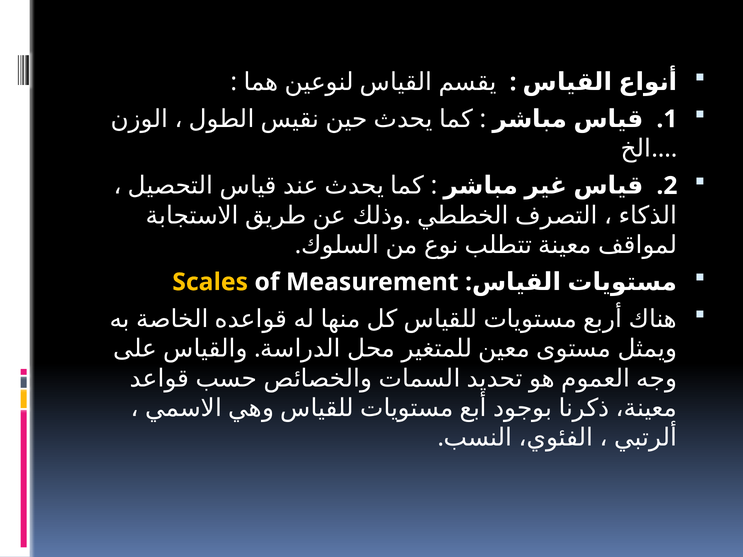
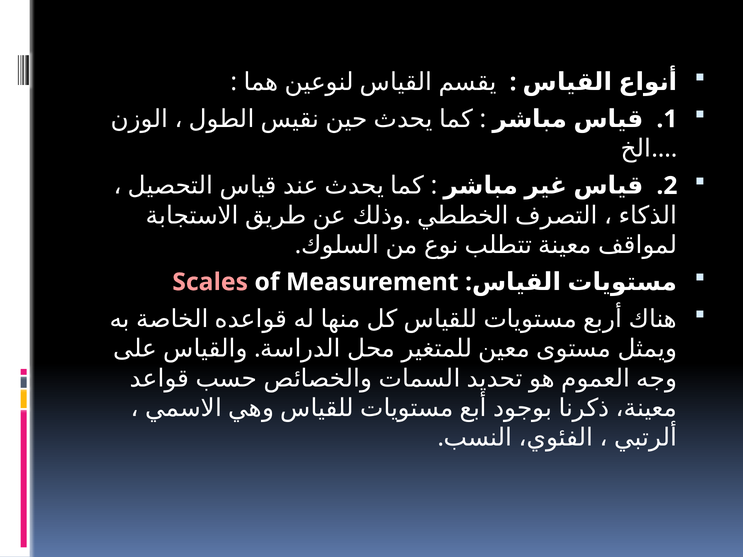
Scales colour: yellow -> pink (210, 282)
